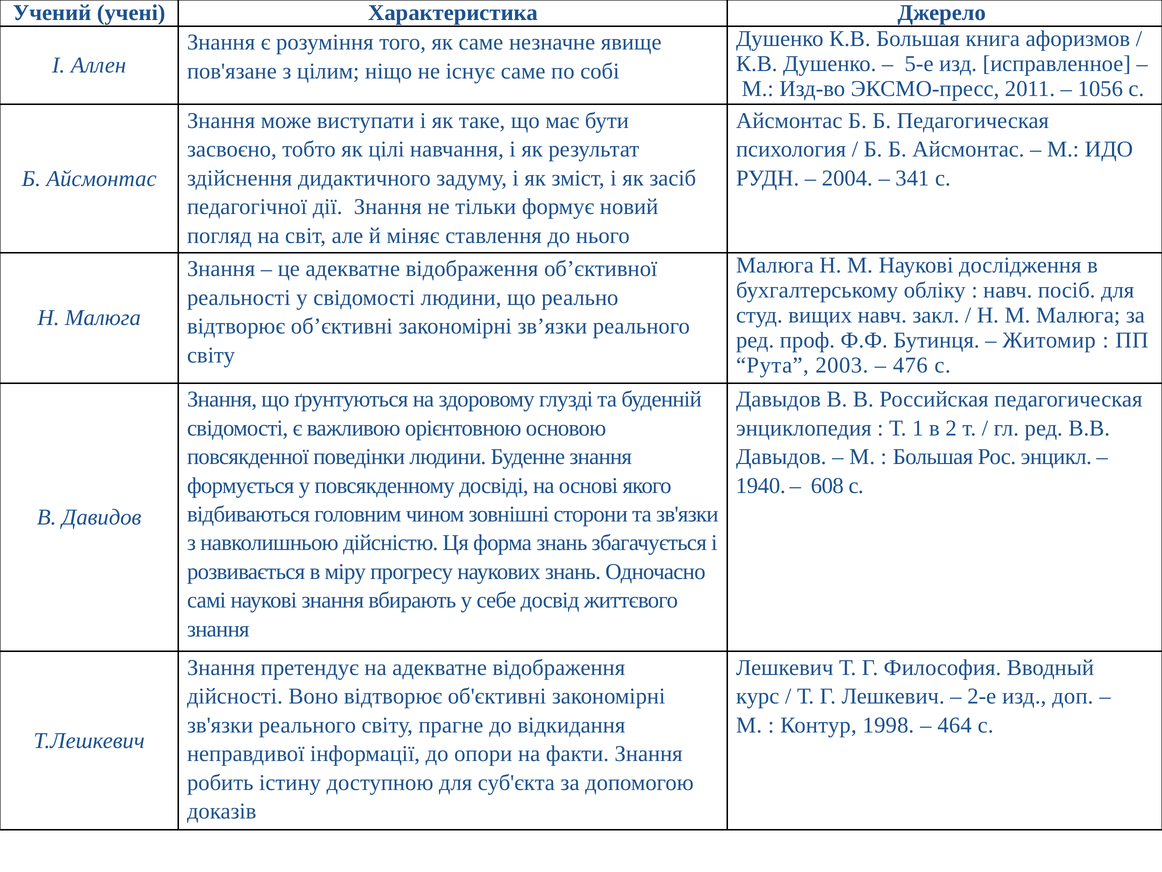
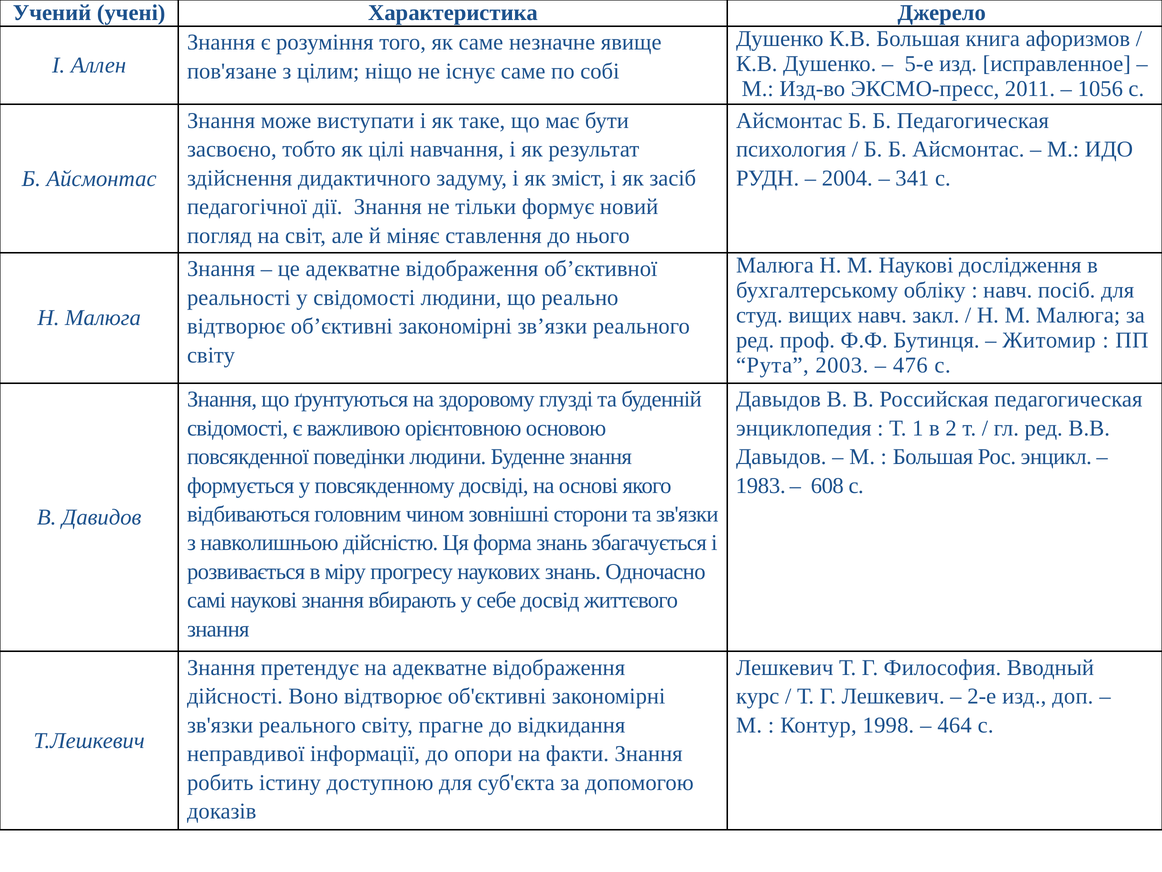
1940: 1940 -> 1983 (761, 485)
